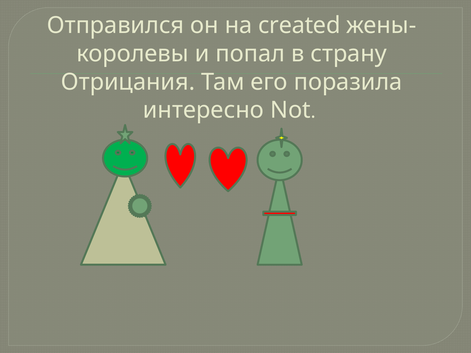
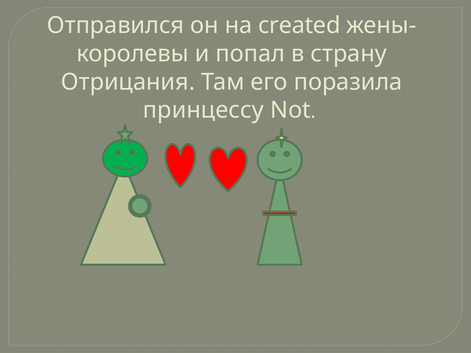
интересно: интересно -> принцессу (203, 110)
